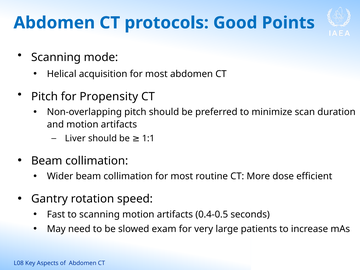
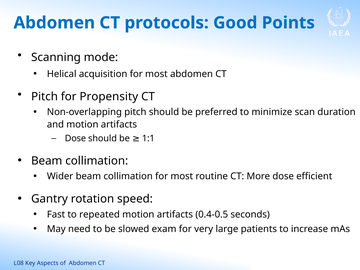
Liver: Liver -> Dose (75, 139)
to scanning: scanning -> repeated (100, 214)
